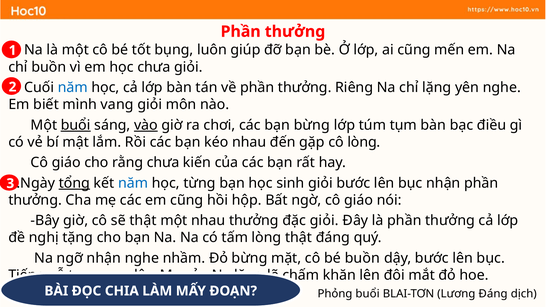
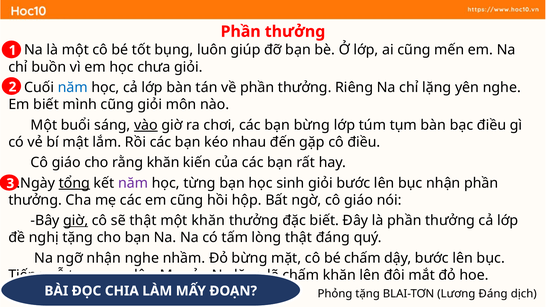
mình vang: vang -> cũng (117, 105)
buổi underline: present -> none (76, 125)
cô lòng: lòng -> điều (364, 142)
rằng chưa: chưa -> khăn (163, 163)
năm colour: blue -> purple (133, 183)
giờ underline: none -> present (76, 221)
một nhau: nhau -> khăn (208, 221)
đặc giỏi: giỏi -> biết (324, 221)
bé buồn: buồn -> chấm (362, 258)
Phỏng buổi: buổi -> tặng (368, 294)
